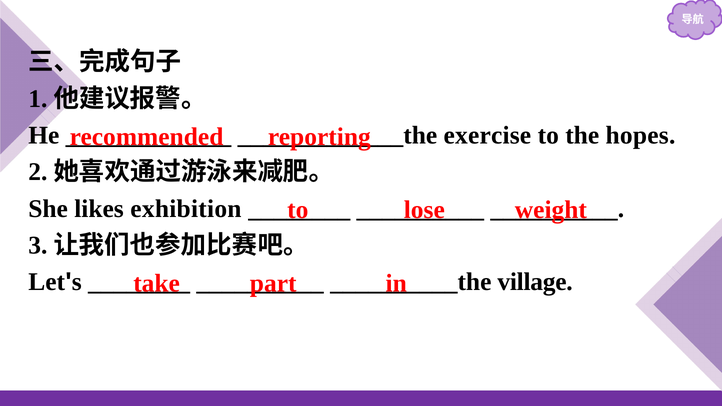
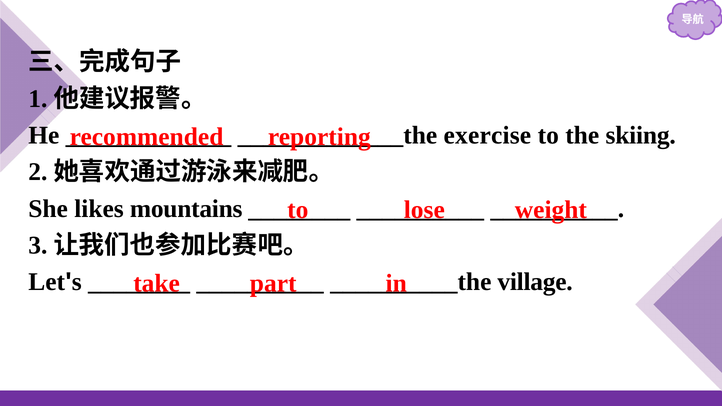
hopes: hopes -> skiing (641, 135)
exhibition: exhibition -> mountains (186, 209)
